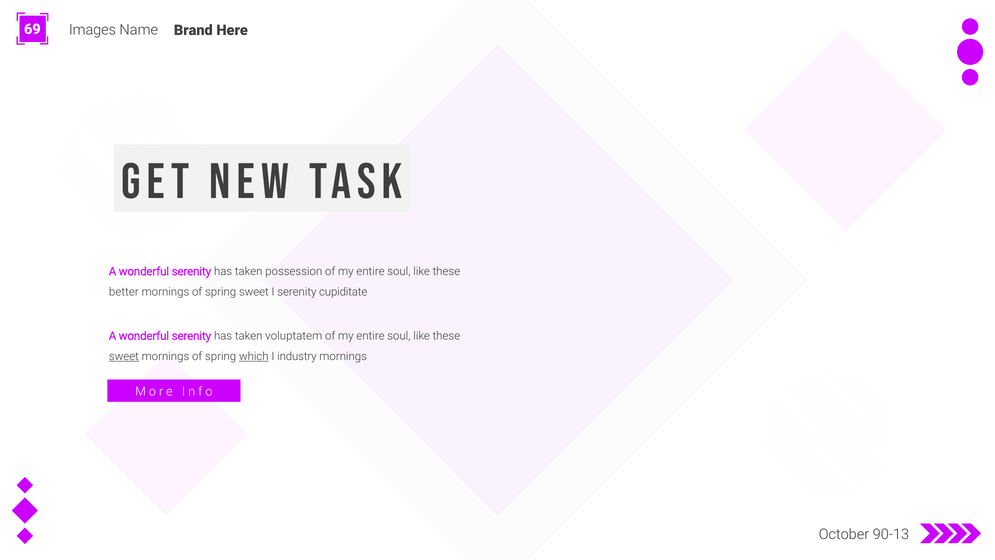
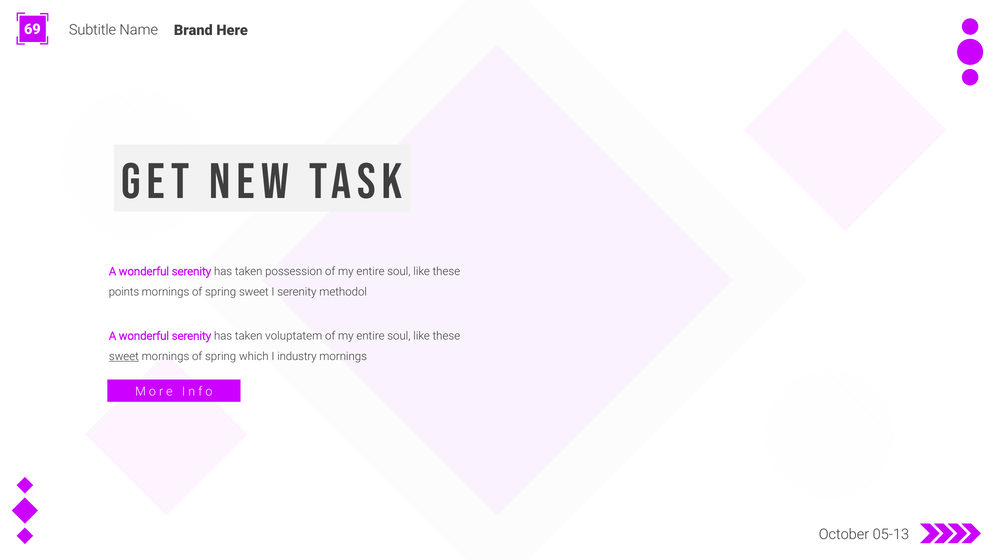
Images: Images -> Subtitle (92, 30)
better: better -> points (124, 292)
cupiditate: cupiditate -> methodol (343, 292)
which underline: present -> none (254, 356)
90-13: 90-13 -> 05-13 (891, 534)
